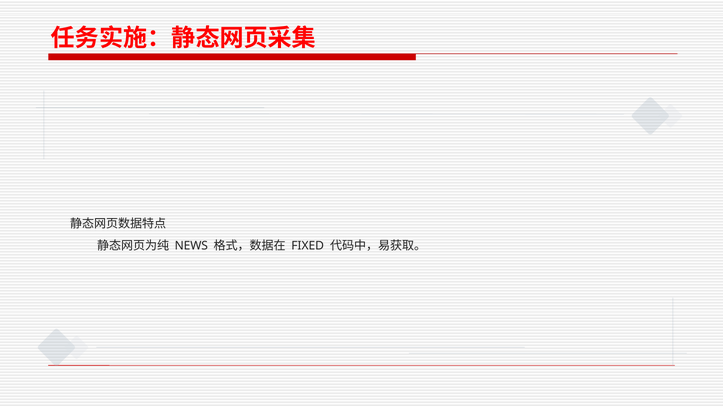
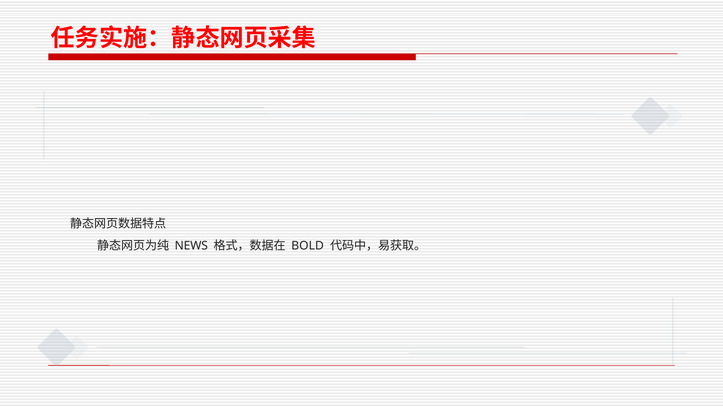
FIXED: FIXED -> BOLD (308, 246)
